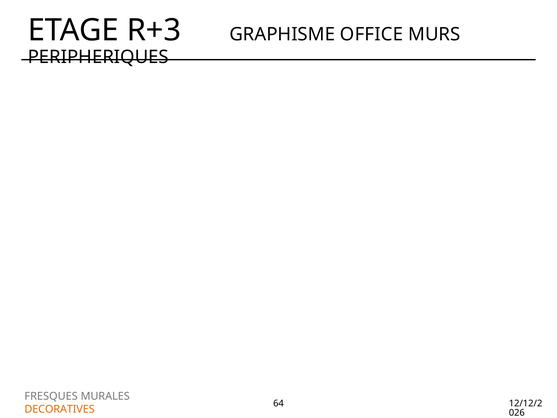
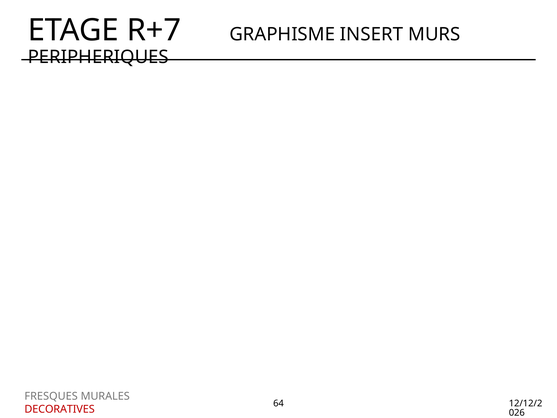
R+3: R+3 -> R+7 (154, 30)
OFFICE: OFFICE -> INSERT (372, 34)
DECORATIVES colour: orange -> red (60, 409)
